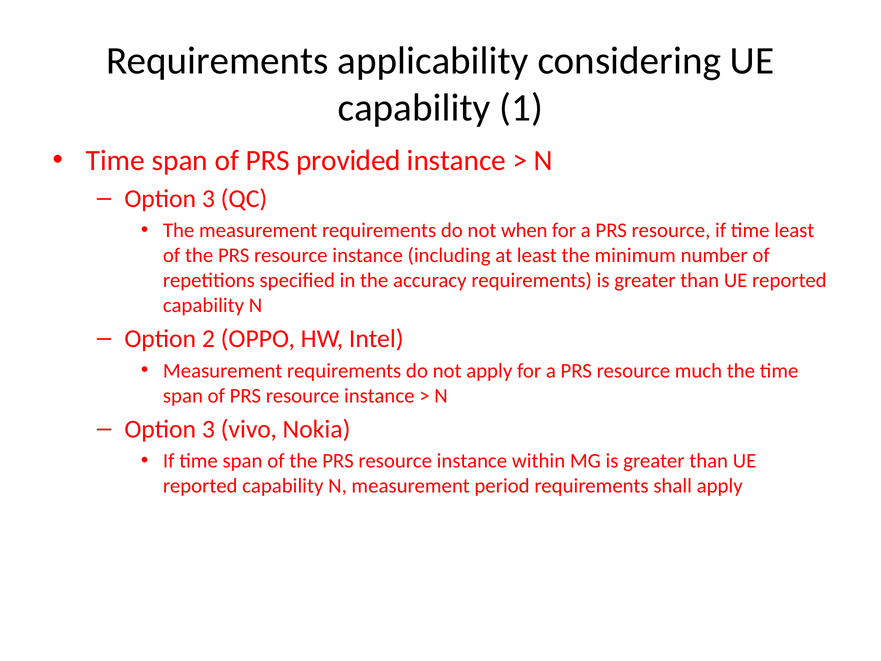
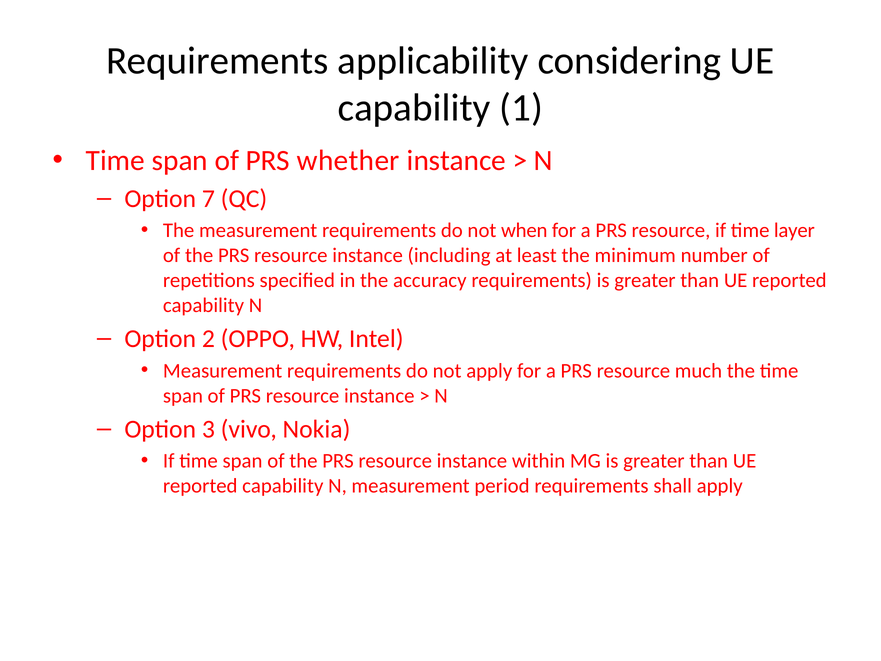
provided: provided -> whether (348, 161)
3: 3 -> 7 (208, 199)
time least: least -> layer (794, 230)
